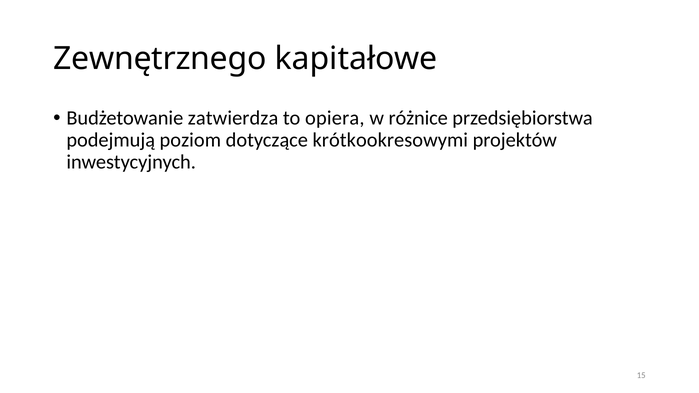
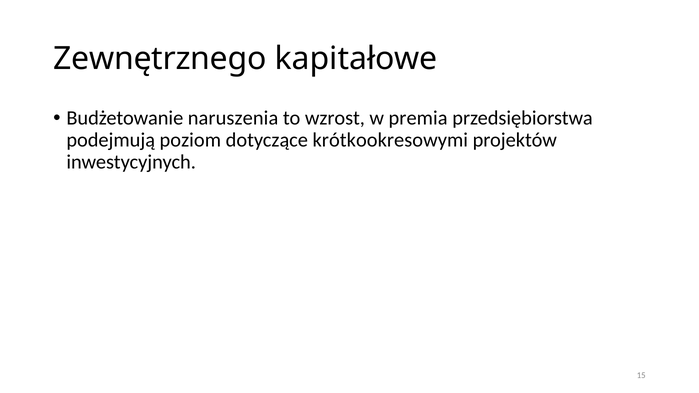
zatwierdza: zatwierdza -> naruszenia (233, 118)
opiera: opiera -> wzrost (335, 118)
różnice: różnice -> premia (418, 118)
